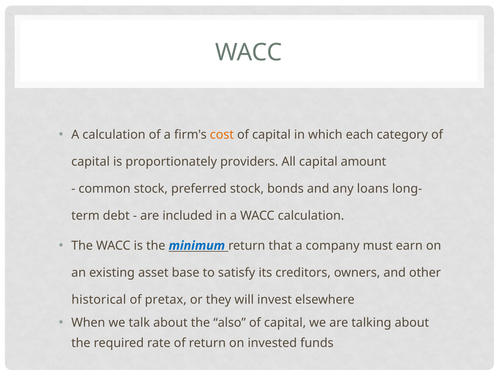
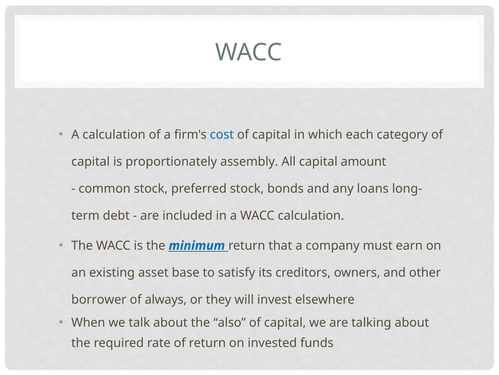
cost colour: orange -> blue (222, 134)
providers: providers -> assembly (249, 161)
historical: historical -> borrower (99, 299)
pretax: pretax -> always (166, 299)
